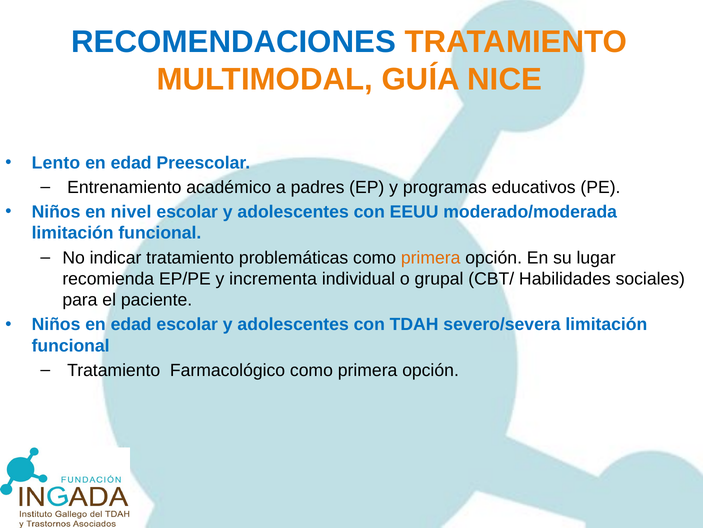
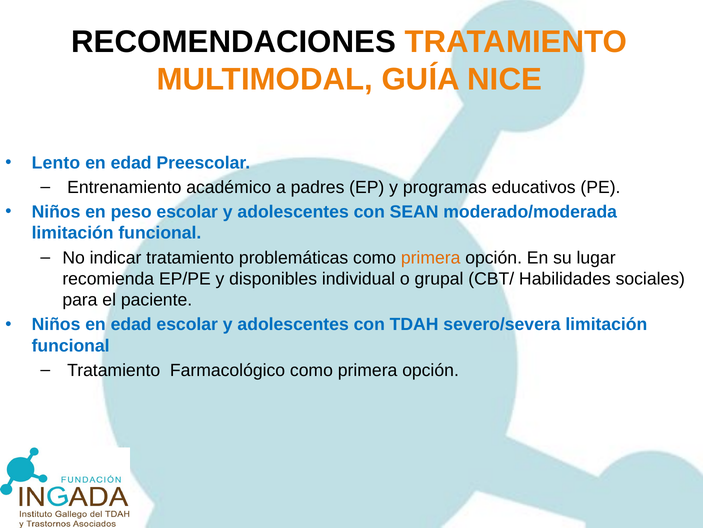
RECOMENDACIONES colour: blue -> black (234, 42)
nivel: nivel -> peso (131, 212)
EEUU: EEUU -> SEAN (414, 212)
incrementa: incrementa -> disponibles (273, 279)
